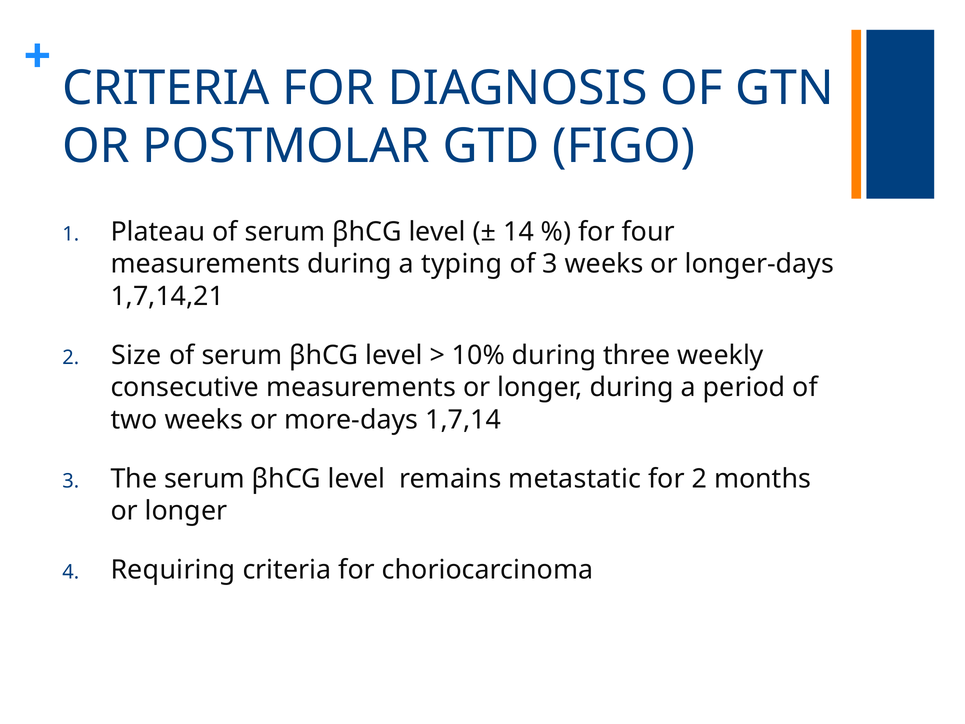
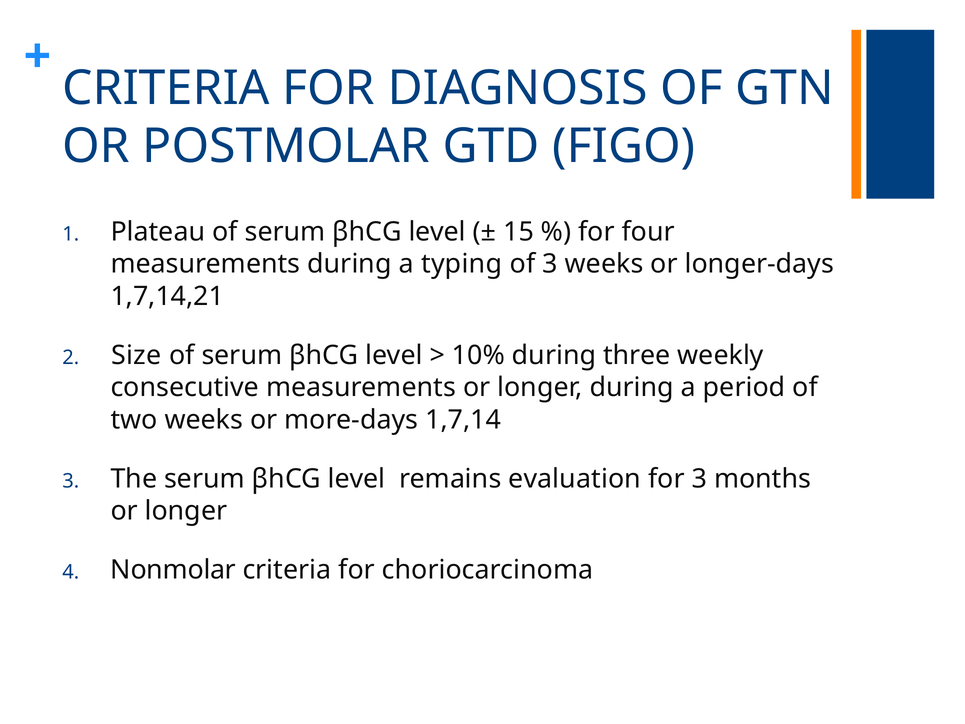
14: 14 -> 15 (519, 232)
metastatic: metastatic -> evaluation (575, 479)
for 2: 2 -> 3 (699, 479)
Requiring: Requiring -> Nonmolar (173, 570)
